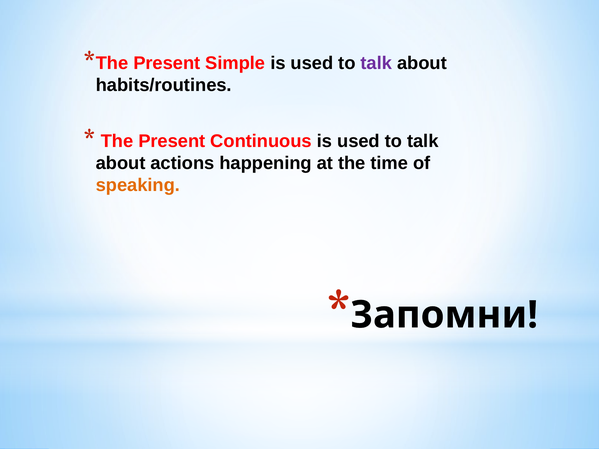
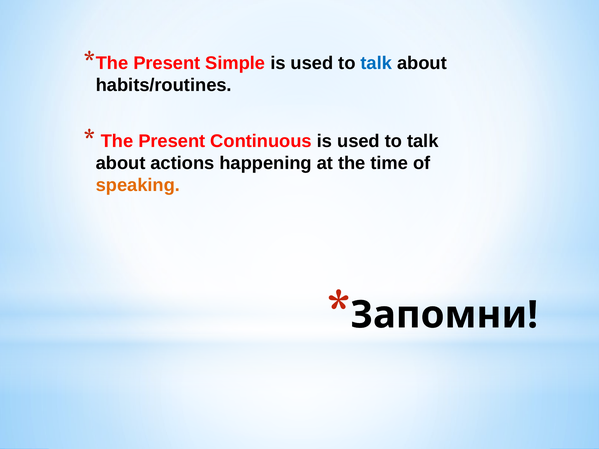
talk colour: purple -> blue (376, 63)
